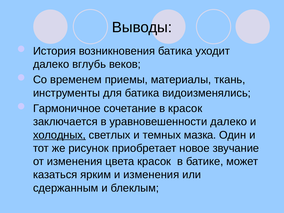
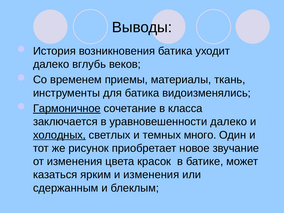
Гармоничное underline: none -> present (67, 108)
в красок: красок -> класса (185, 108)
мазка: мазка -> много (200, 135)
